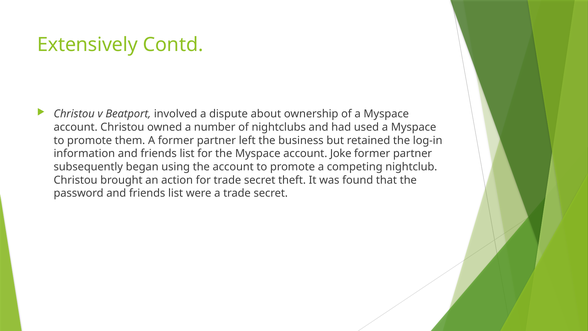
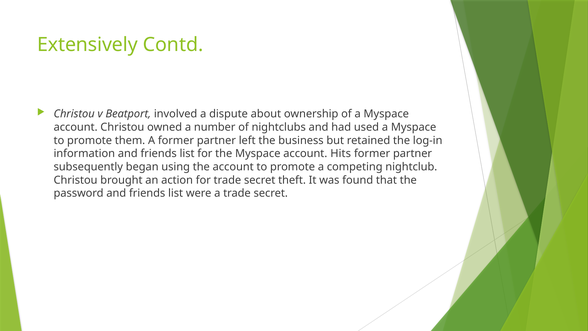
Joke: Joke -> Hits (341, 153)
